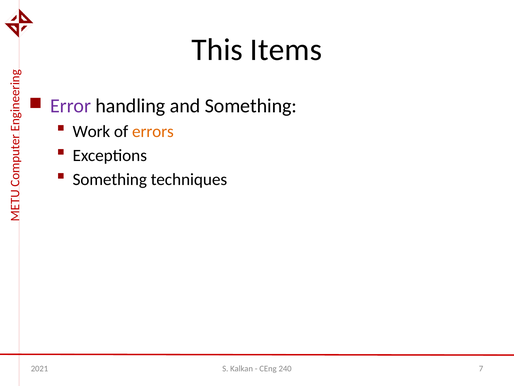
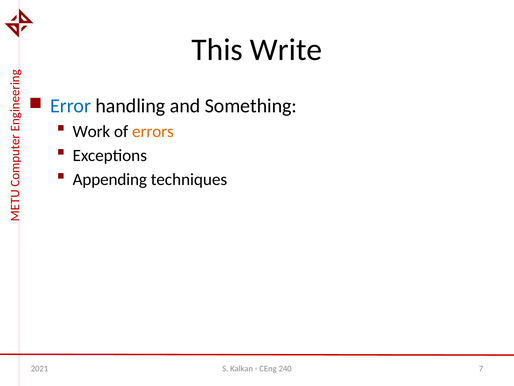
Items: Items -> Write (286, 50)
Error colour: purple -> blue (71, 106)
Something: Something -> Appending (110, 179)
